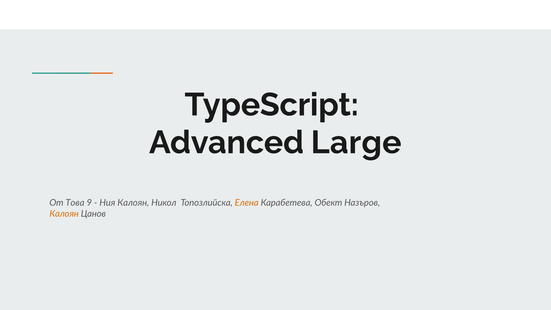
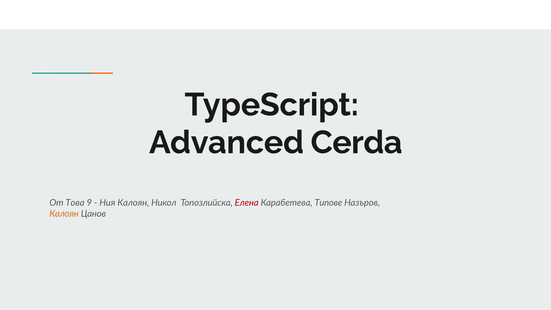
Large: Large -> Cerda (356, 143)
Елена colour: orange -> red (247, 203)
Обект: Обект -> Типове (328, 203)
